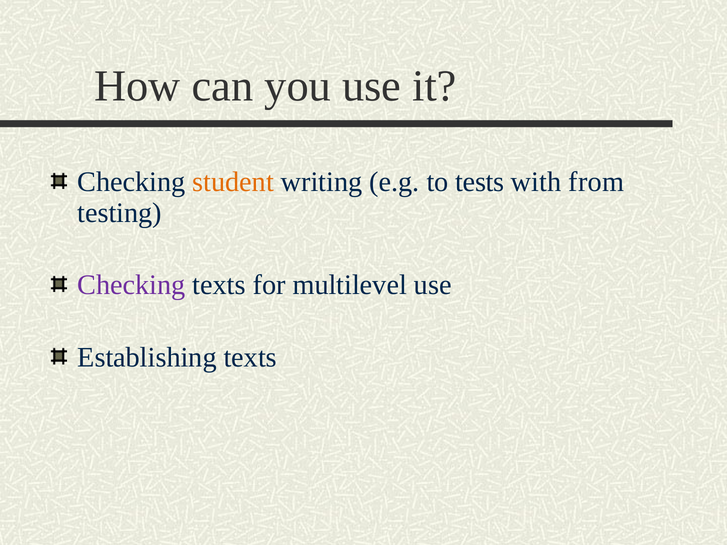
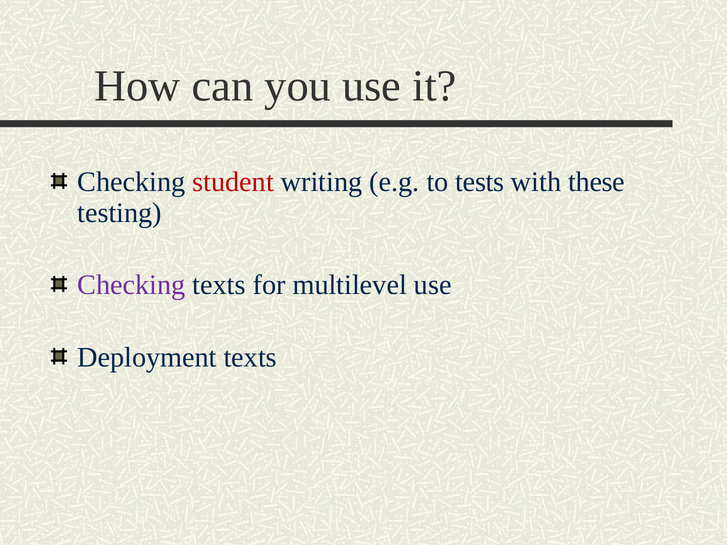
student colour: orange -> red (233, 182)
from: from -> these (597, 182)
Establishing: Establishing -> Deployment (147, 358)
